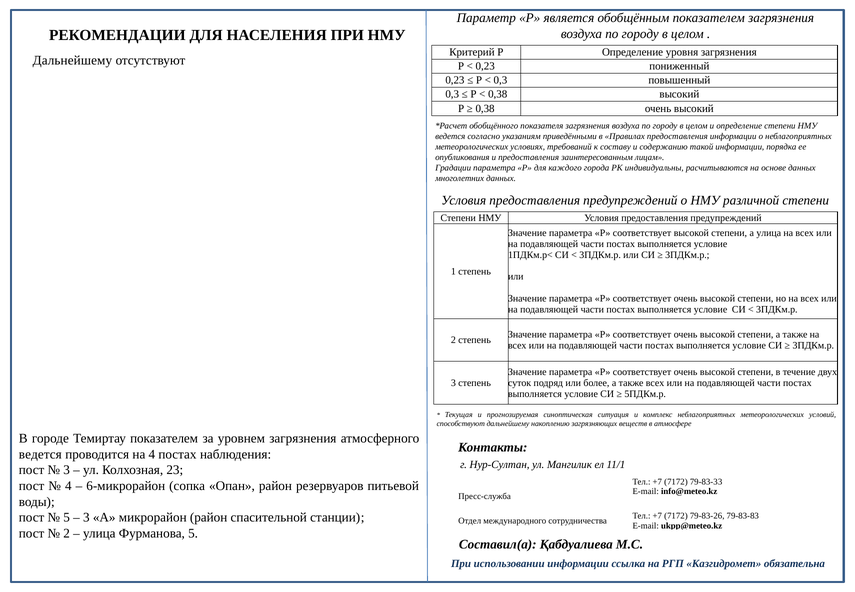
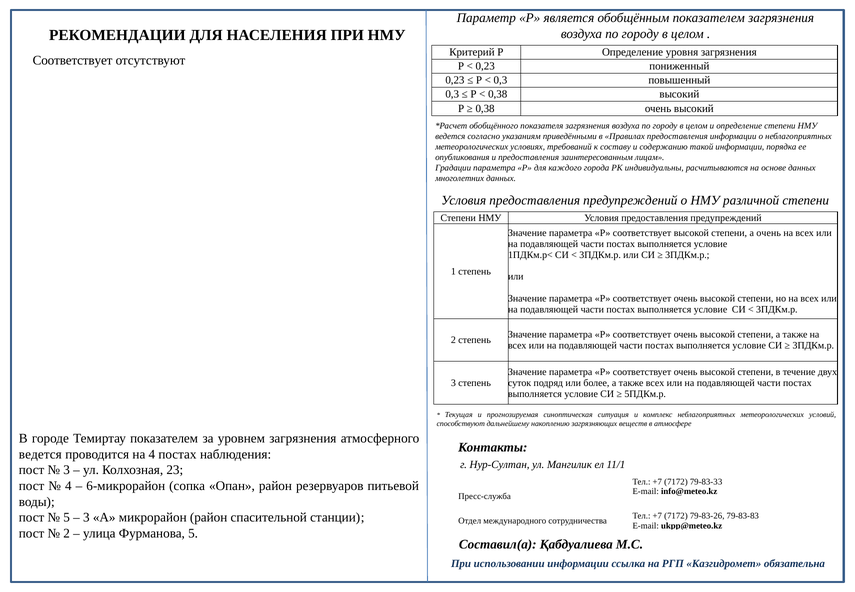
Дальнейшему: Дальнейшему -> Соответствует (73, 61)
а улица: улица -> очень (769, 233)
